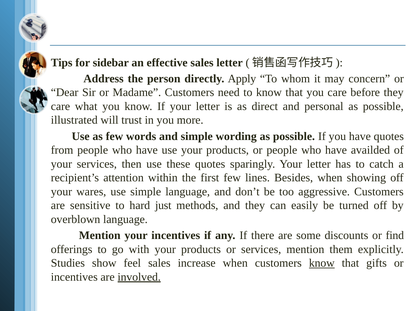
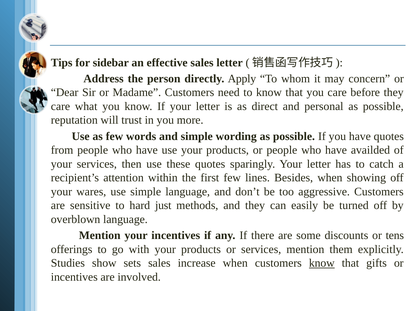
illustrated: illustrated -> reputation (74, 120)
find: find -> tens (395, 236)
feel: feel -> sets (132, 263)
involved underline: present -> none (139, 277)
